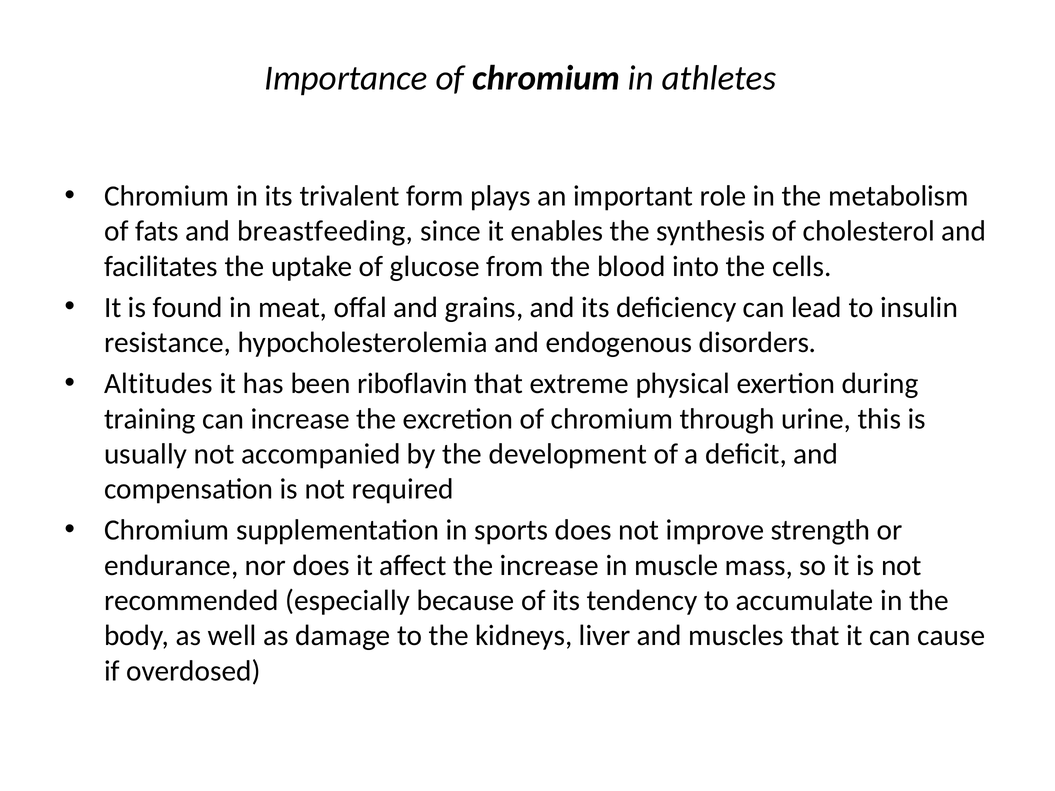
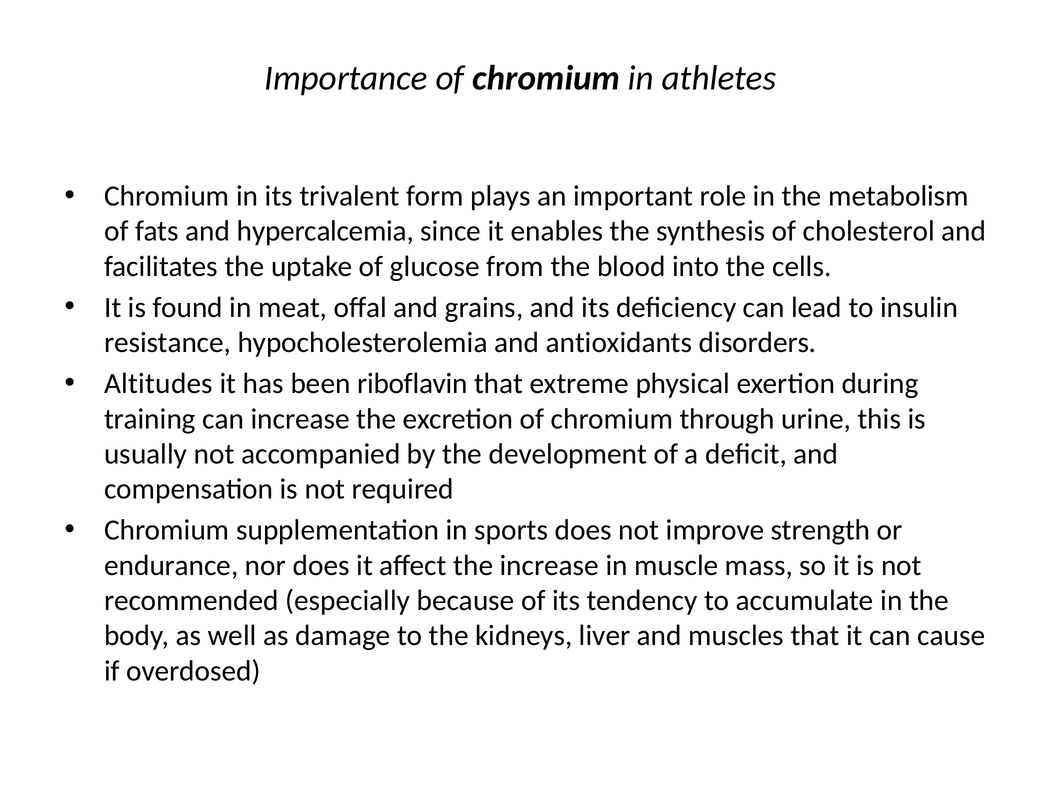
breastfeeding: breastfeeding -> hypercalcemia (325, 231)
endogenous: endogenous -> antioxidants (619, 343)
